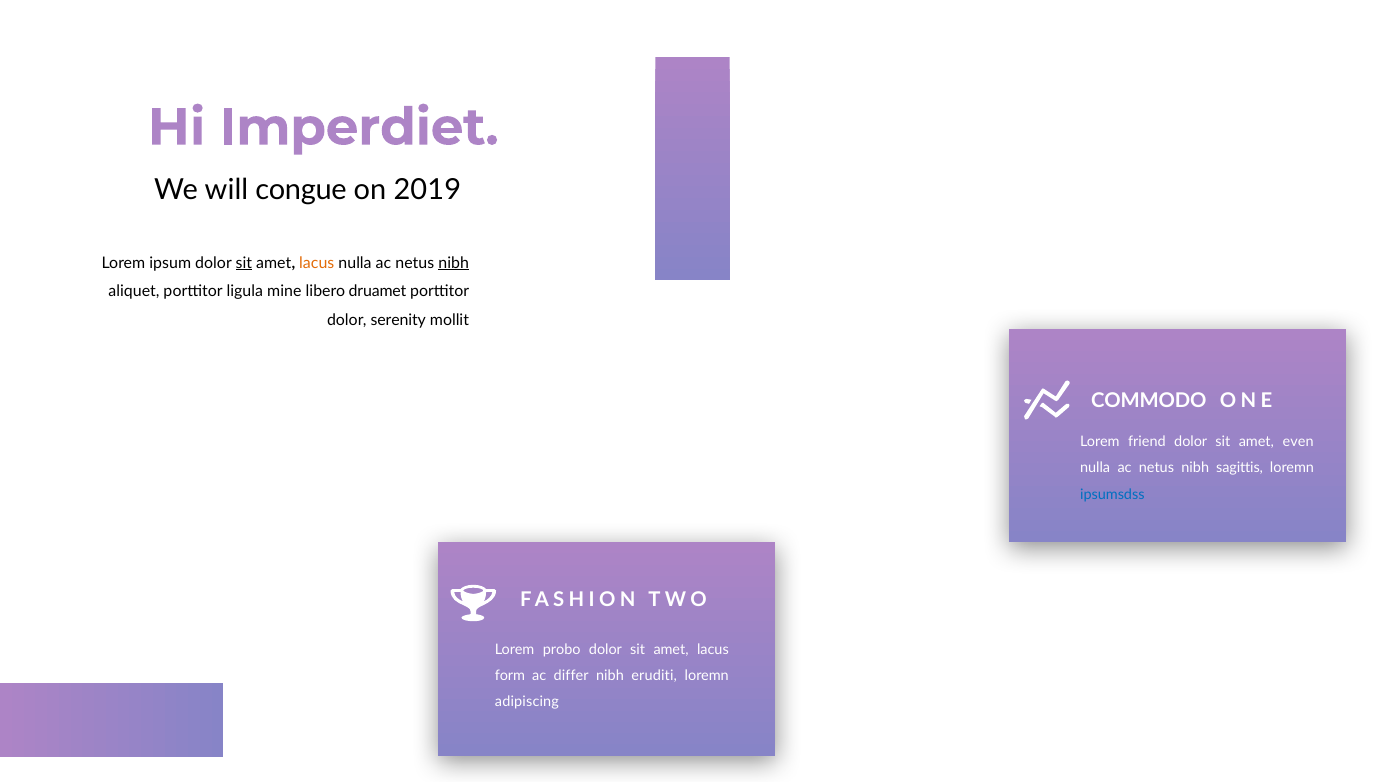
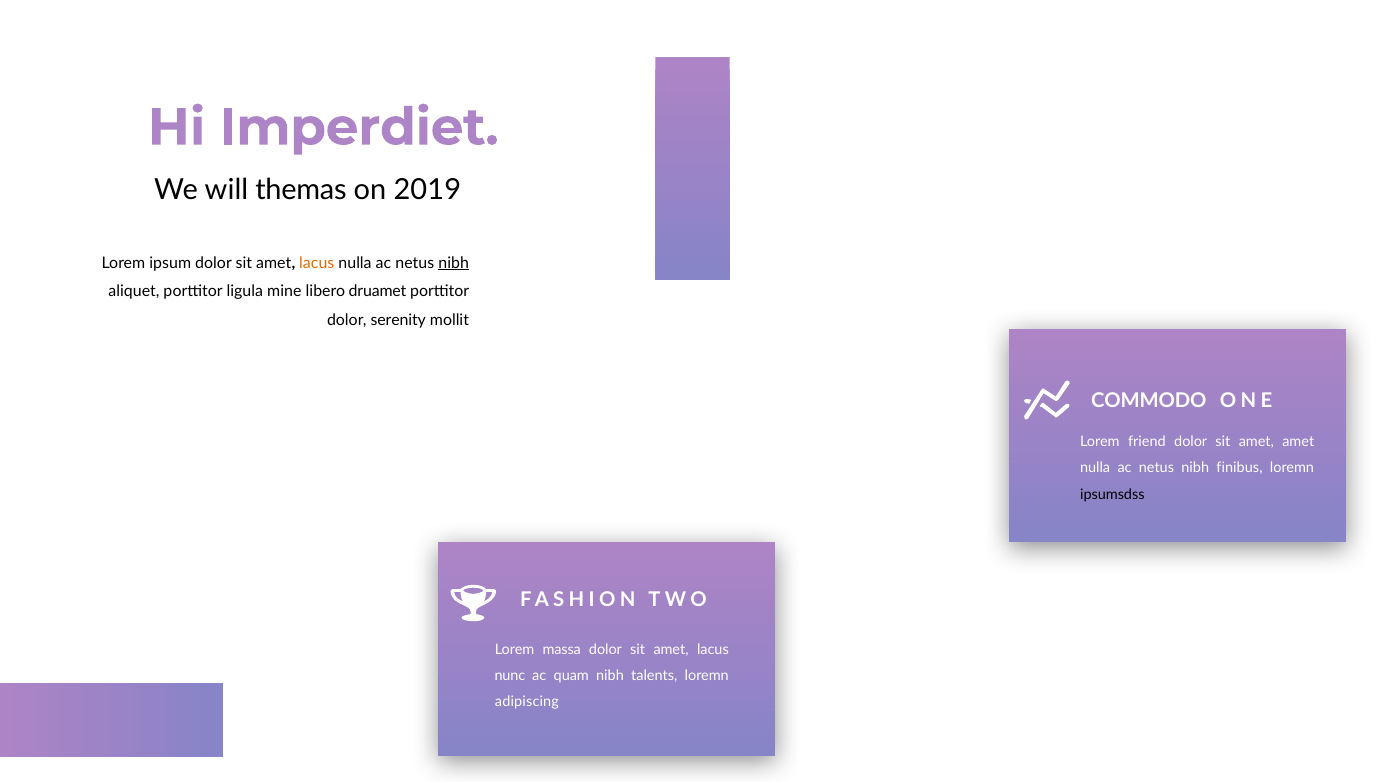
congue: congue -> themas (301, 190)
sit underline: present -> none (244, 263)
amet even: even -> amet (1298, 442)
sagittis: sagittis -> finibus (1239, 468)
ipsumsdss colour: blue -> black (1112, 494)
probo: probo -> massa (562, 650)
form: form -> nunc (510, 676)
differ: differ -> quam (571, 676)
eruditi: eruditi -> talents (654, 676)
